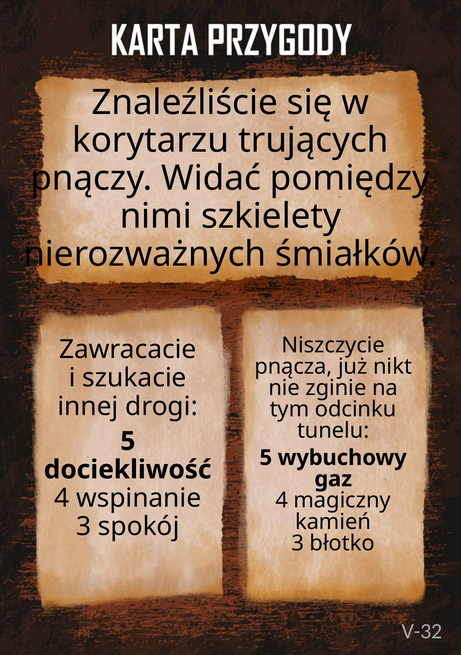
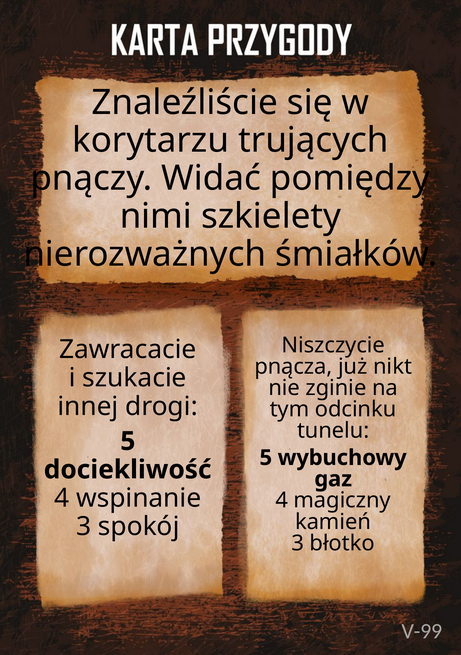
V-32: V-32 -> V-99 (422, 631)
